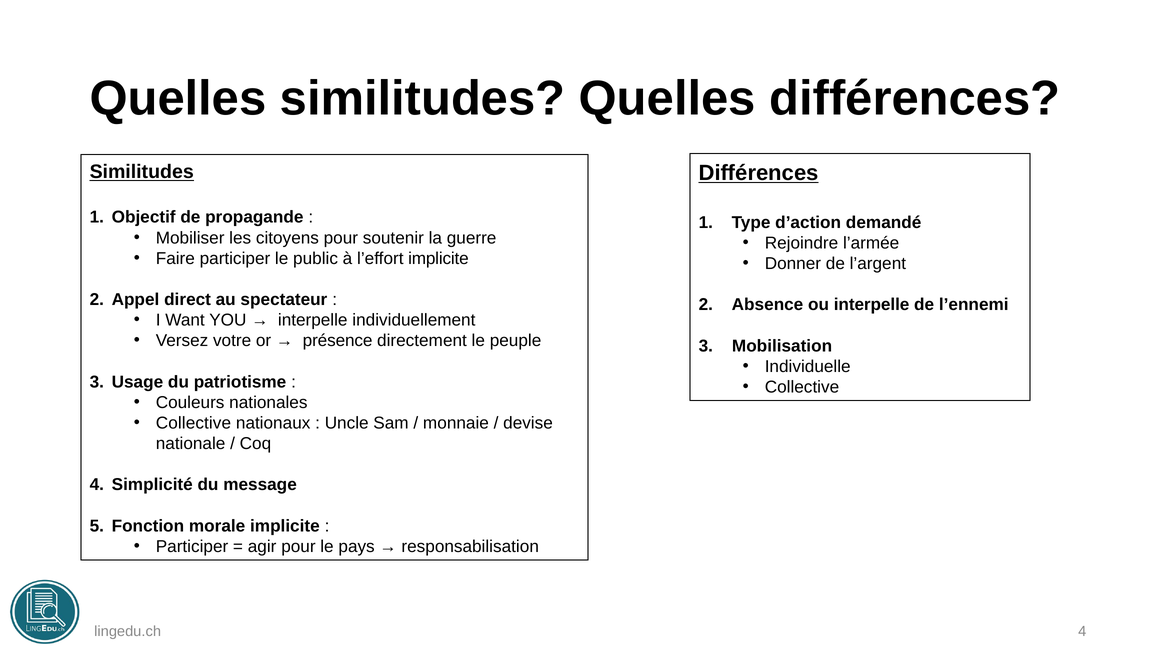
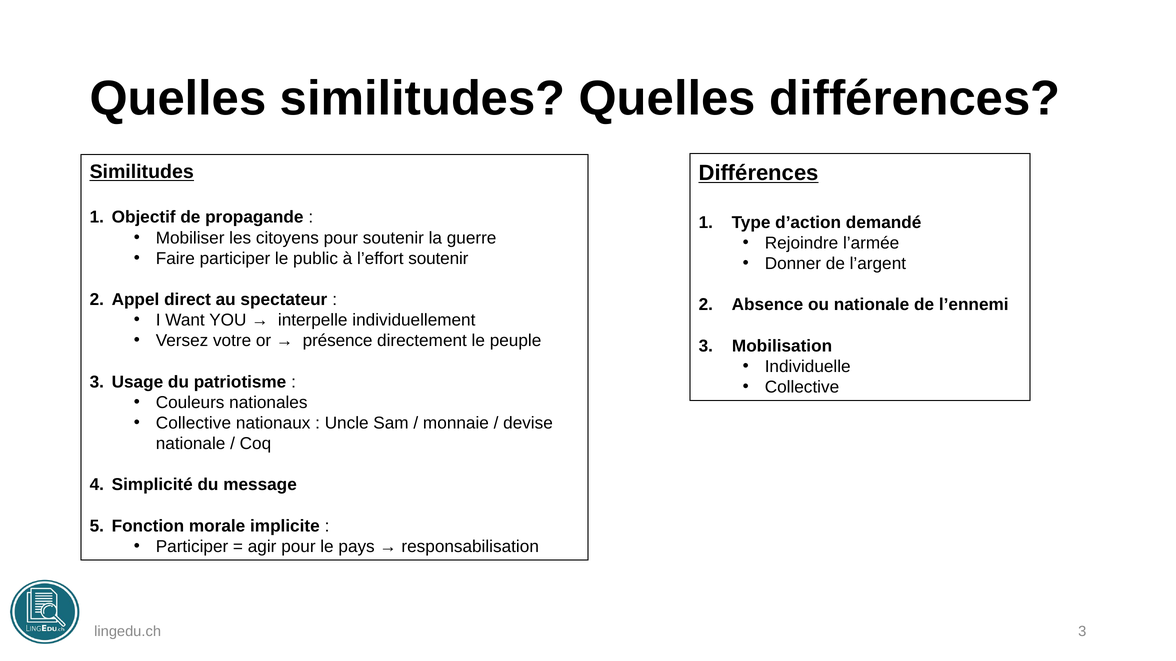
l’effort implicite: implicite -> soutenir (438, 259)
ou interpelle: interpelle -> nationale (872, 305)
lingedu.ch 4: 4 -> 3 (1082, 632)
